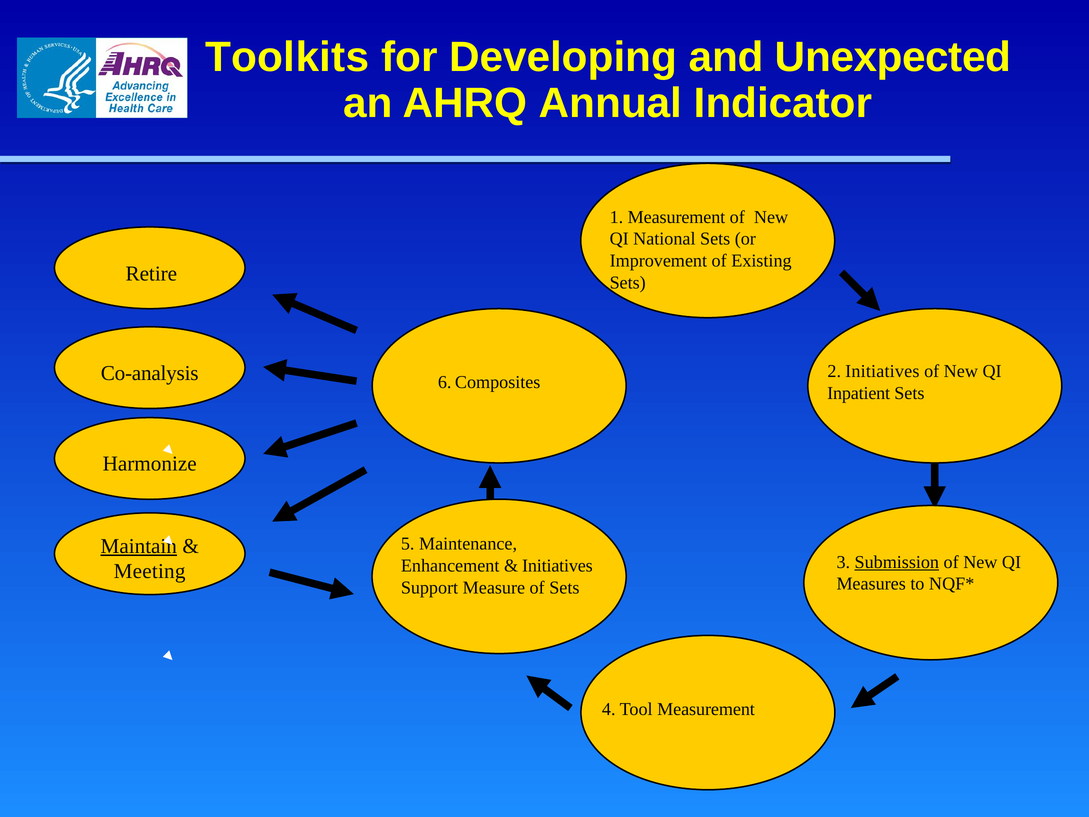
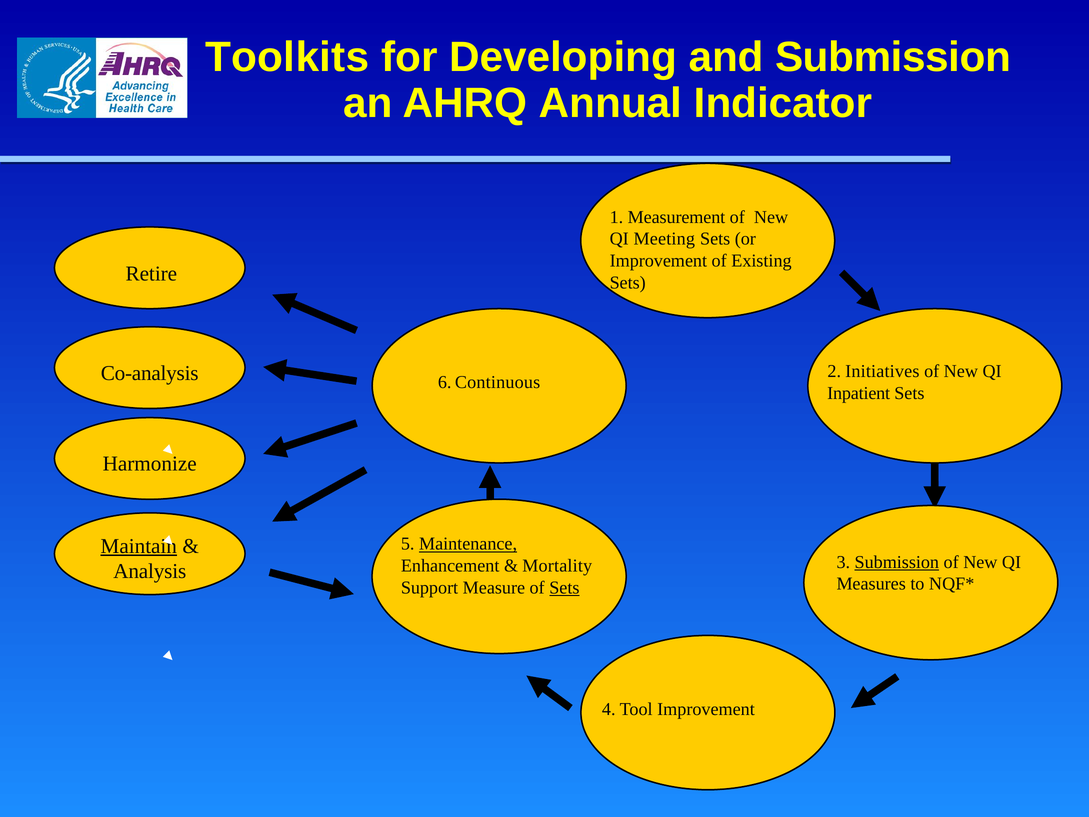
and Unexpected: Unexpected -> Submission (893, 57)
National: National -> Meeting (664, 239)
Composites: Composites -> Continuous (498, 382)
Maintenance underline: none -> present (468, 544)
Initiatives: Initiatives -> Mortality (557, 566)
Meeting: Meeting -> Analysis (150, 571)
Sets underline: none -> present (564, 587)
Tool Measurement: Measurement -> Improvement (706, 709)
